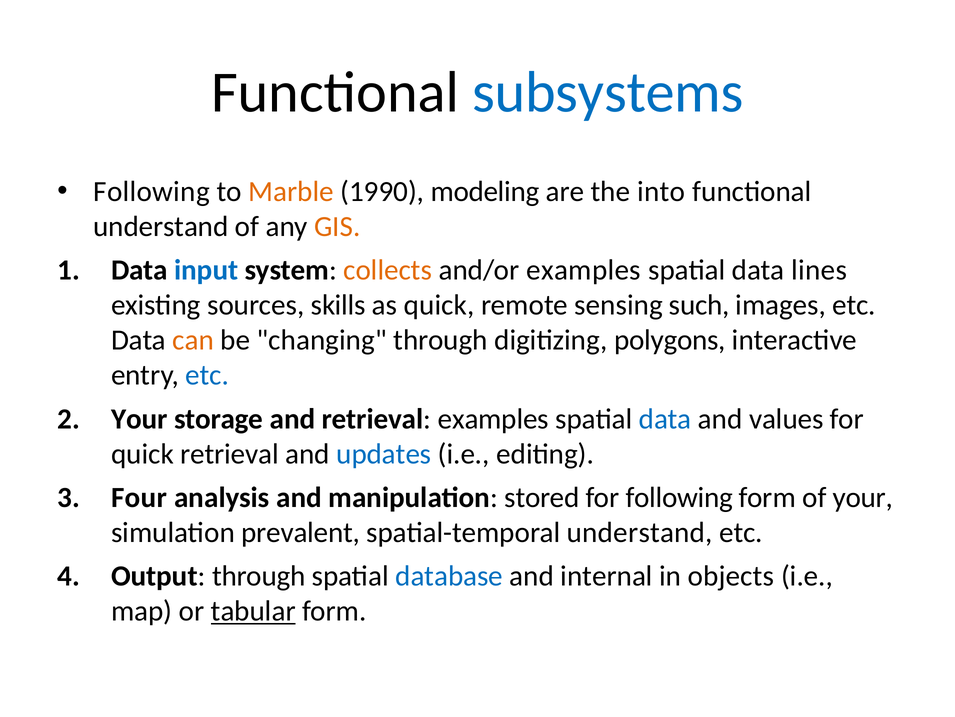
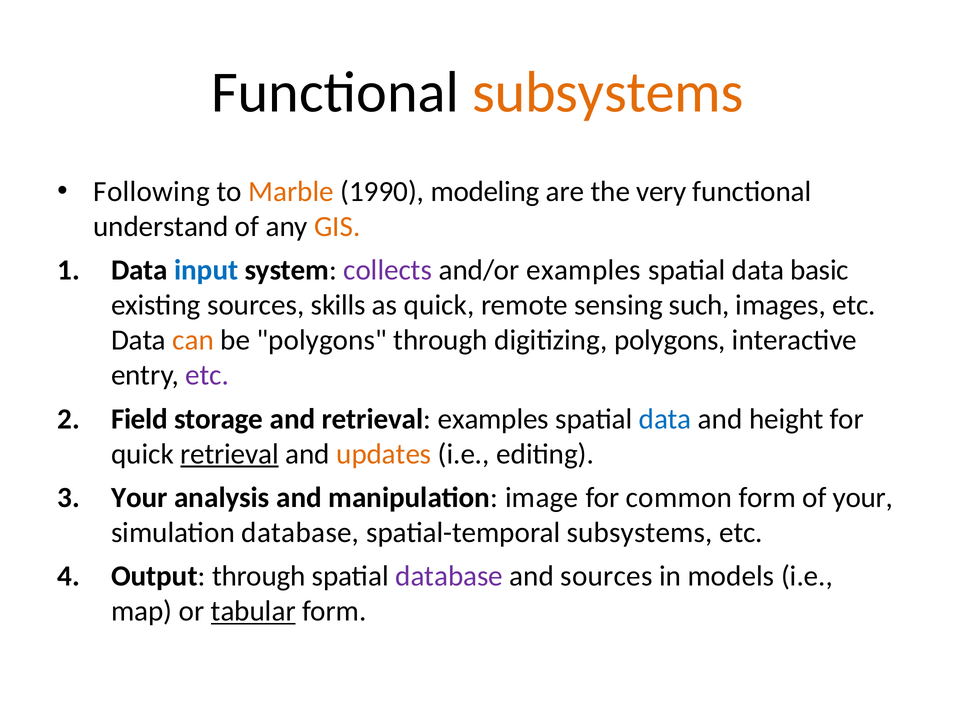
subsystems colour: blue -> orange (608, 92)
into: into -> very (661, 191)
collects colour: orange -> purple (388, 270)
lines: lines -> basic (820, 270)
be changing: changing -> polygons (322, 340)
etc colour: blue -> purple (207, 375)
Your: Your -> Field (139, 418)
values: values -> height (786, 418)
retrieval underline: none -> present (230, 453)
updates colour: blue -> orange (384, 453)
Four: Four -> Your (139, 497)
stored: stored -> image (542, 497)
for following: following -> common (679, 497)
simulation prevalent: prevalent -> database (300, 532)
spatial-temporal understand: understand -> subsystems (640, 532)
database colour: blue -> purple (449, 575)
and internal: internal -> sources (606, 575)
objects: objects -> models (731, 575)
